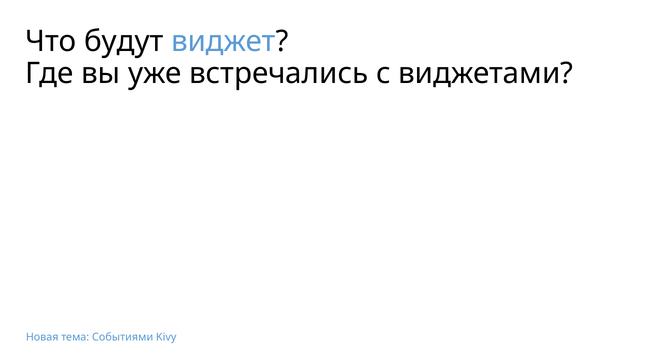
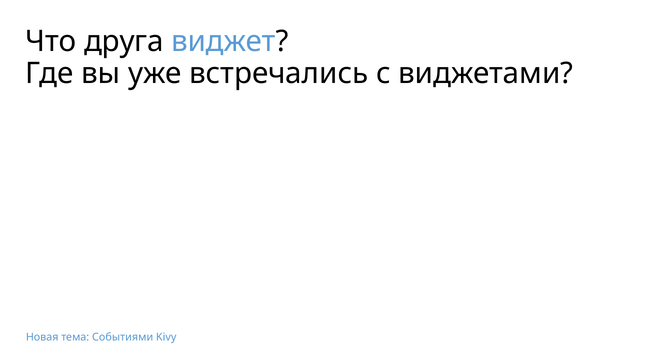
будут: будут -> друга (124, 41)
